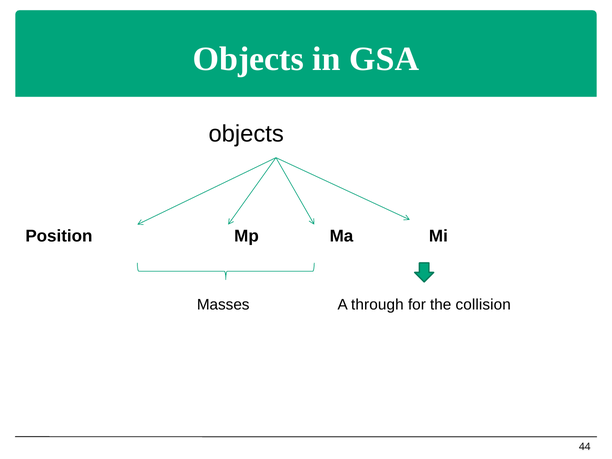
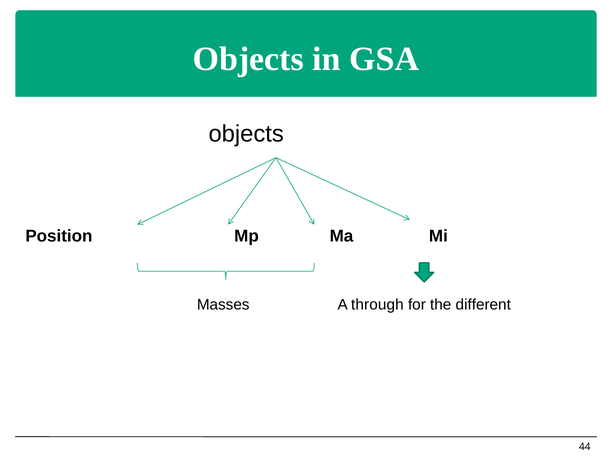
collision: collision -> different (483, 305)
